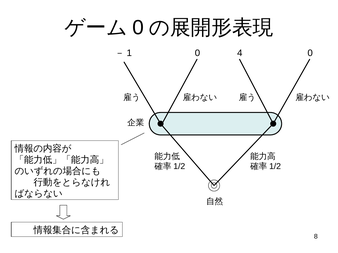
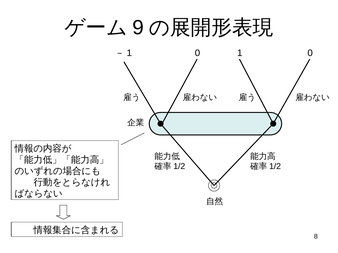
0: 0 -> 9 (138, 28)
4: 4 -> 1 (240, 53)
